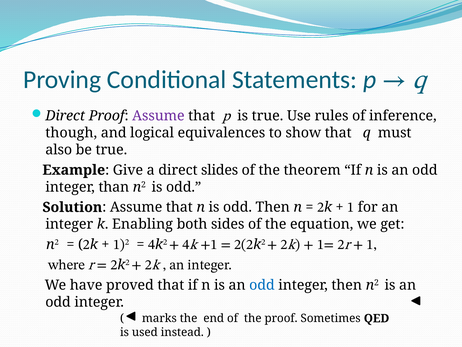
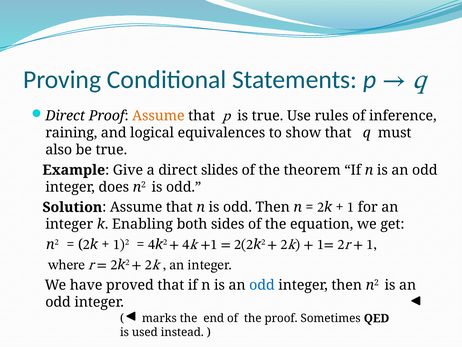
Assume colour: purple -> orange (158, 116)
though: though -> raining (71, 133)
than: than -> does (114, 187)
